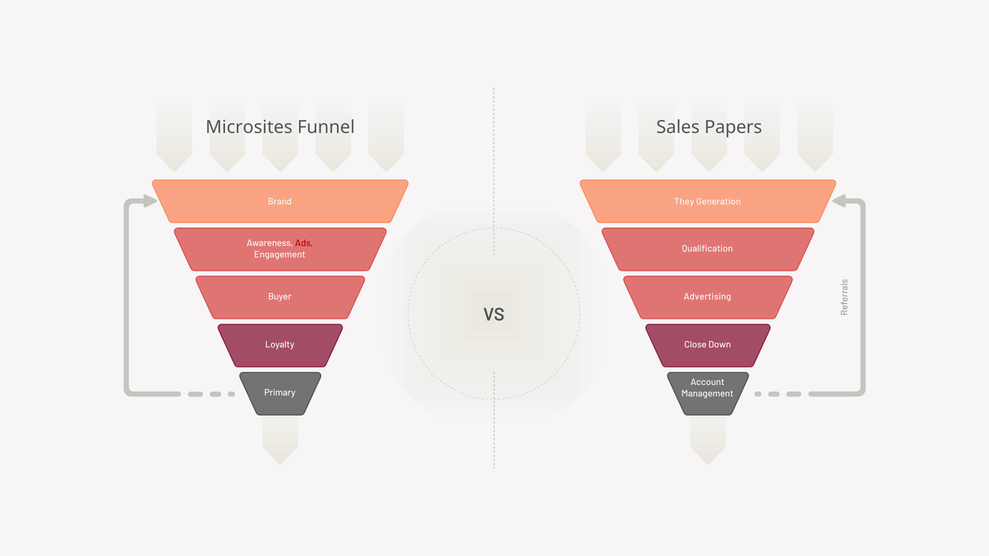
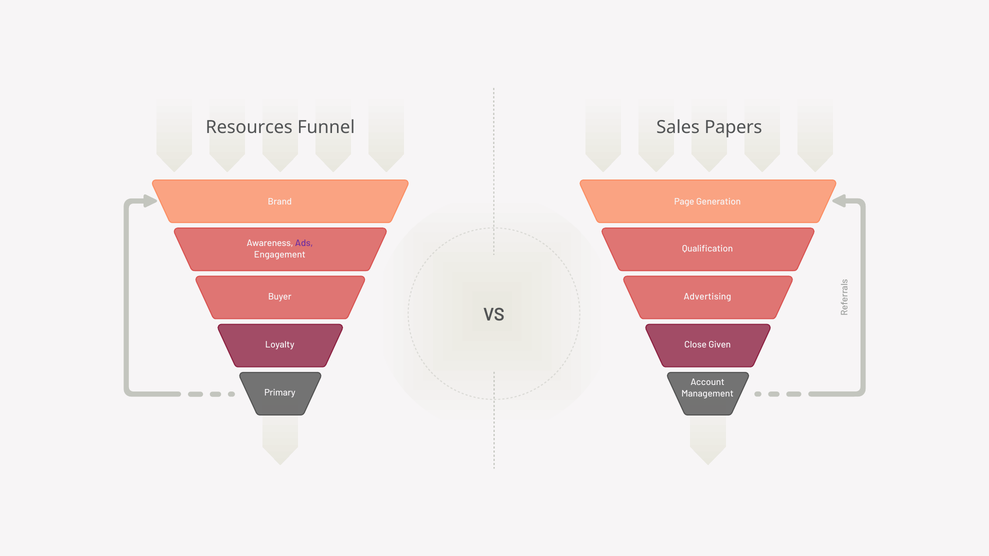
Microsites: Microsites -> Resources (249, 127)
They: They -> Page (684, 202)
Ads colour: red -> purple (304, 244)
Down: Down -> Given (720, 345)
